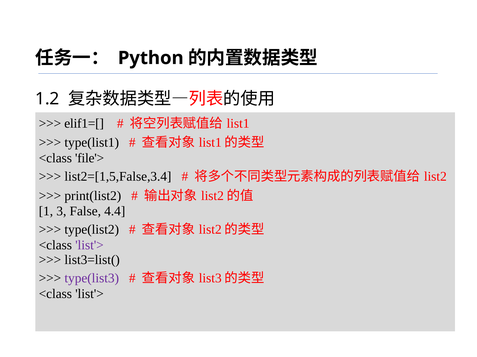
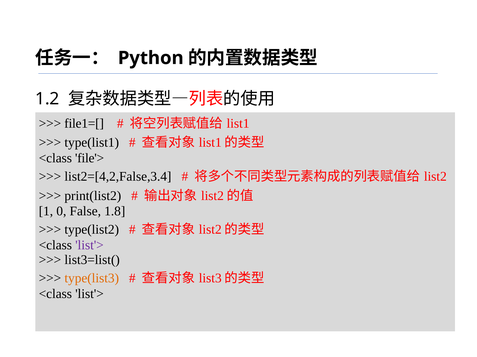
elif1=[: elif1=[ -> file1=[ (84, 124)
list2=[1,5,False,3.4: list2=[1,5,False,3.4 -> list2=[4,2,False,3.4 (118, 177)
3: 3 -> 0 (61, 212)
4.4: 4.4 -> 1.8 (115, 212)
type(list3 colour: purple -> orange (92, 279)
